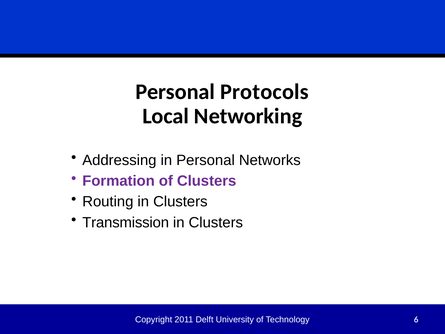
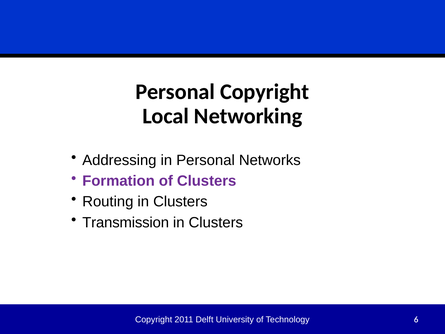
Personal Protocols: Protocols -> Copyright (265, 92)
